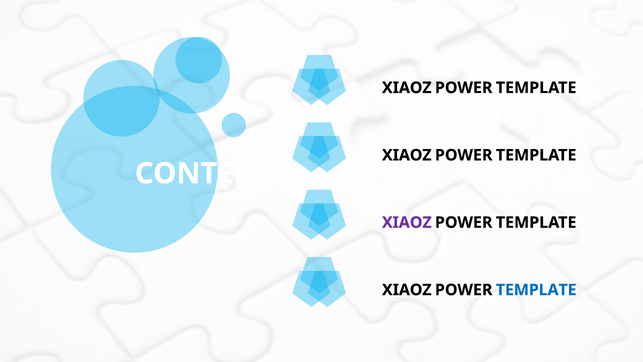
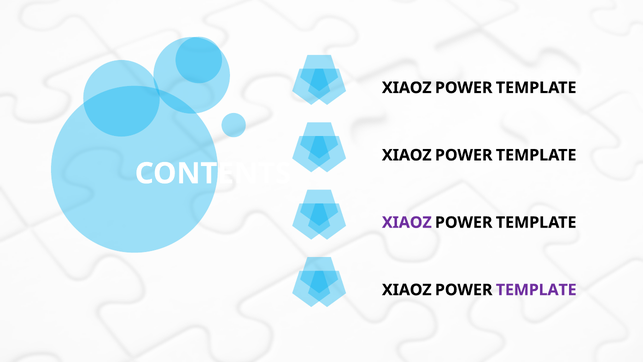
TEMPLATE colour: blue -> purple (536, 290)
